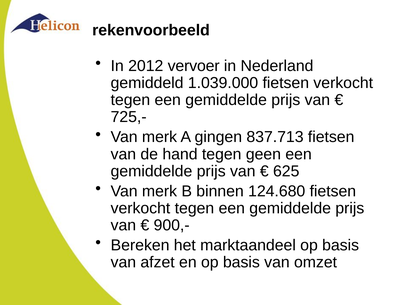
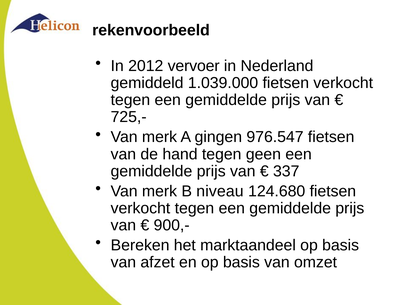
837.713: 837.713 -> 976.547 (275, 137)
625: 625 -> 337 (286, 171)
binnen: binnen -> niveau (220, 191)
